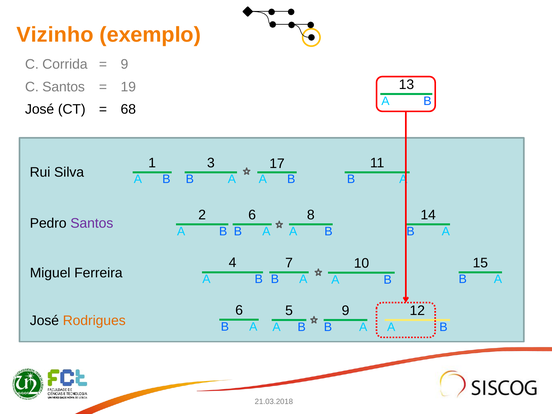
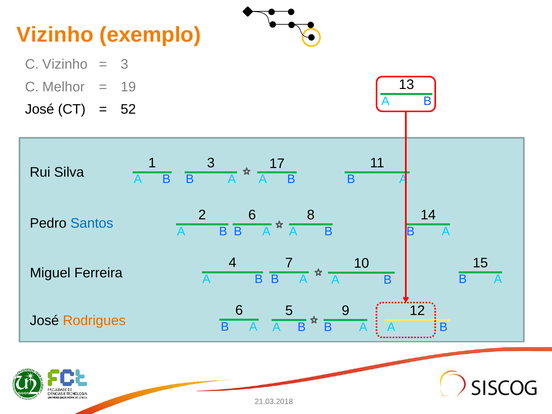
C Corrida: Corrida -> Vizinho (65, 64)
9: 9 -> 3 (124, 64)
C Santos: Santos -> Melhor (64, 87)
68: 68 -> 52 (128, 109)
Santos colour: purple -> blue (92, 223)
